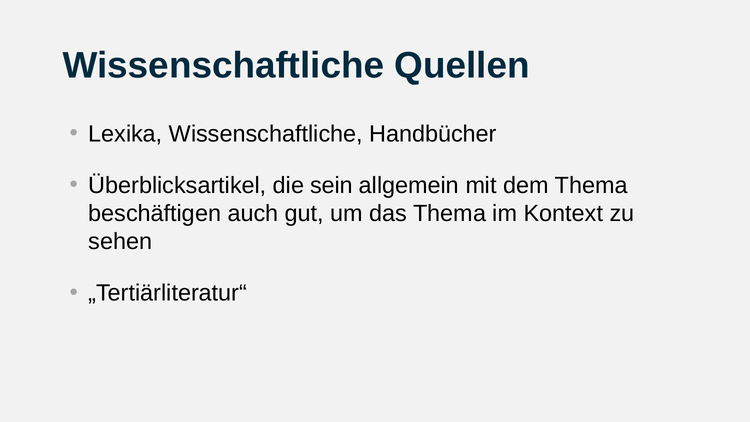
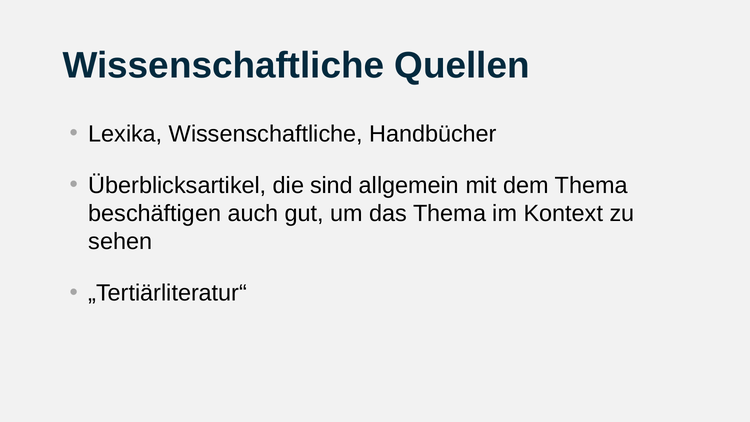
sein: sein -> sind (332, 185)
